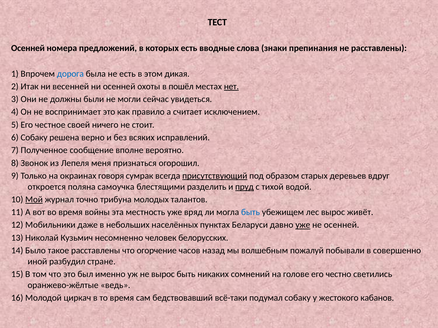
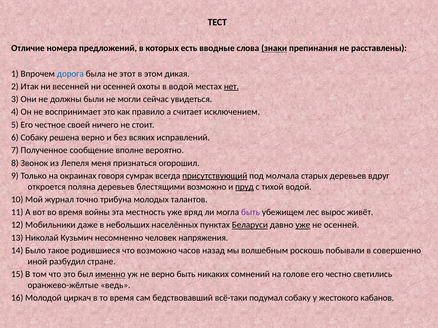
Осенней: Осенней -> Отличие (28, 48)
знаки underline: none -> present (274, 48)
не есть: есть -> этот (127, 74)
в пошёл: пошёл -> водой (181, 87)
образом: образом -> молчала (282, 176)
поляна самоучка: самоучка -> деревьев (116, 187)
блестящими разделить: разделить -> возможно (207, 187)
Мой underline: present -> none (34, 200)
быть colour: blue -> purple (251, 213)
Беларуси underline: none -> present (250, 225)
белорусских: белорусских -> напряжения (203, 238)
такое расставлены: расставлены -> родившиеся (96, 251)
что огорчение: огорчение -> возможно (157, 251)
пожалуй: пожалуй -> роскошь (307, 251)
именно underline: none -> present (110, 275)
не вырос: вырос -> верно (163, 275)
